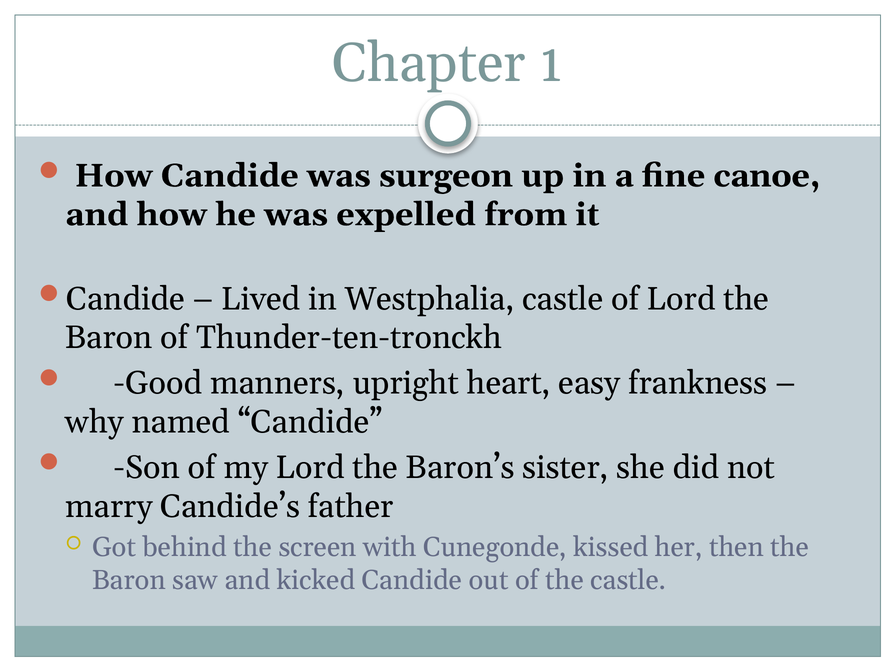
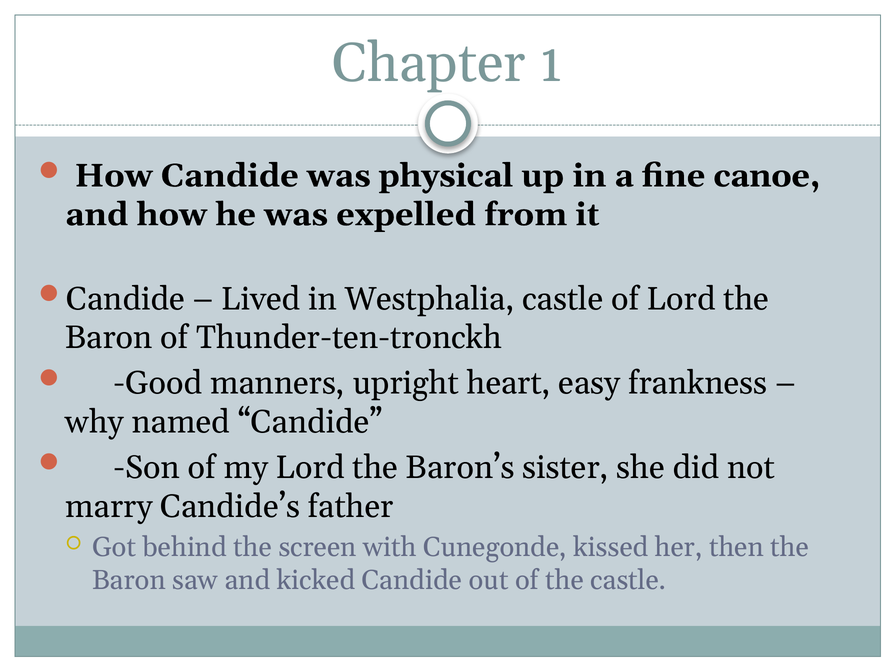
surgeon: surgeon -> physical (446, 176)
